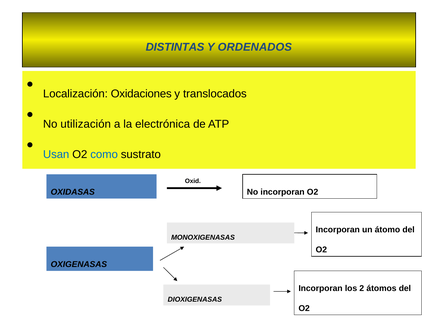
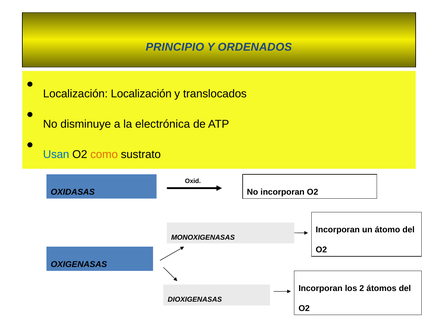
DISTINTAS: DISTINTAS -> PRINCIPIO (175, 47)
Localización Oxidaciones: Oxidaciones -> Localización (141, 94)
utilización: utilización -> disminuye (86, 124)
como colour: blue -> orange (104, 154)
